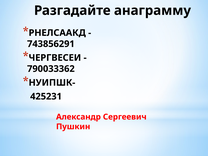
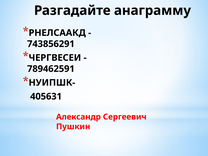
790033362: 790033362 -> 789462591 (51, 69)
425231: 425231 -> 405631 (46, 96)
